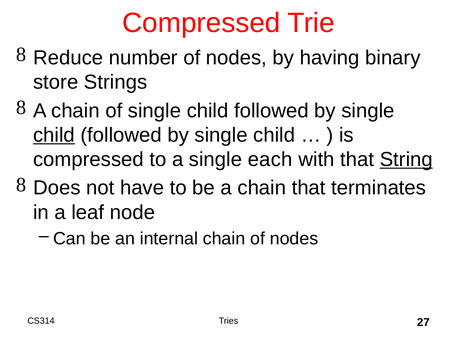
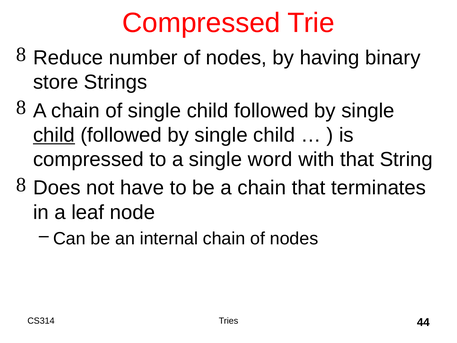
each: each -> word (270, 159)
String underline: present -> none (406, 159)
27: 27 -> 44 (423, 322)
